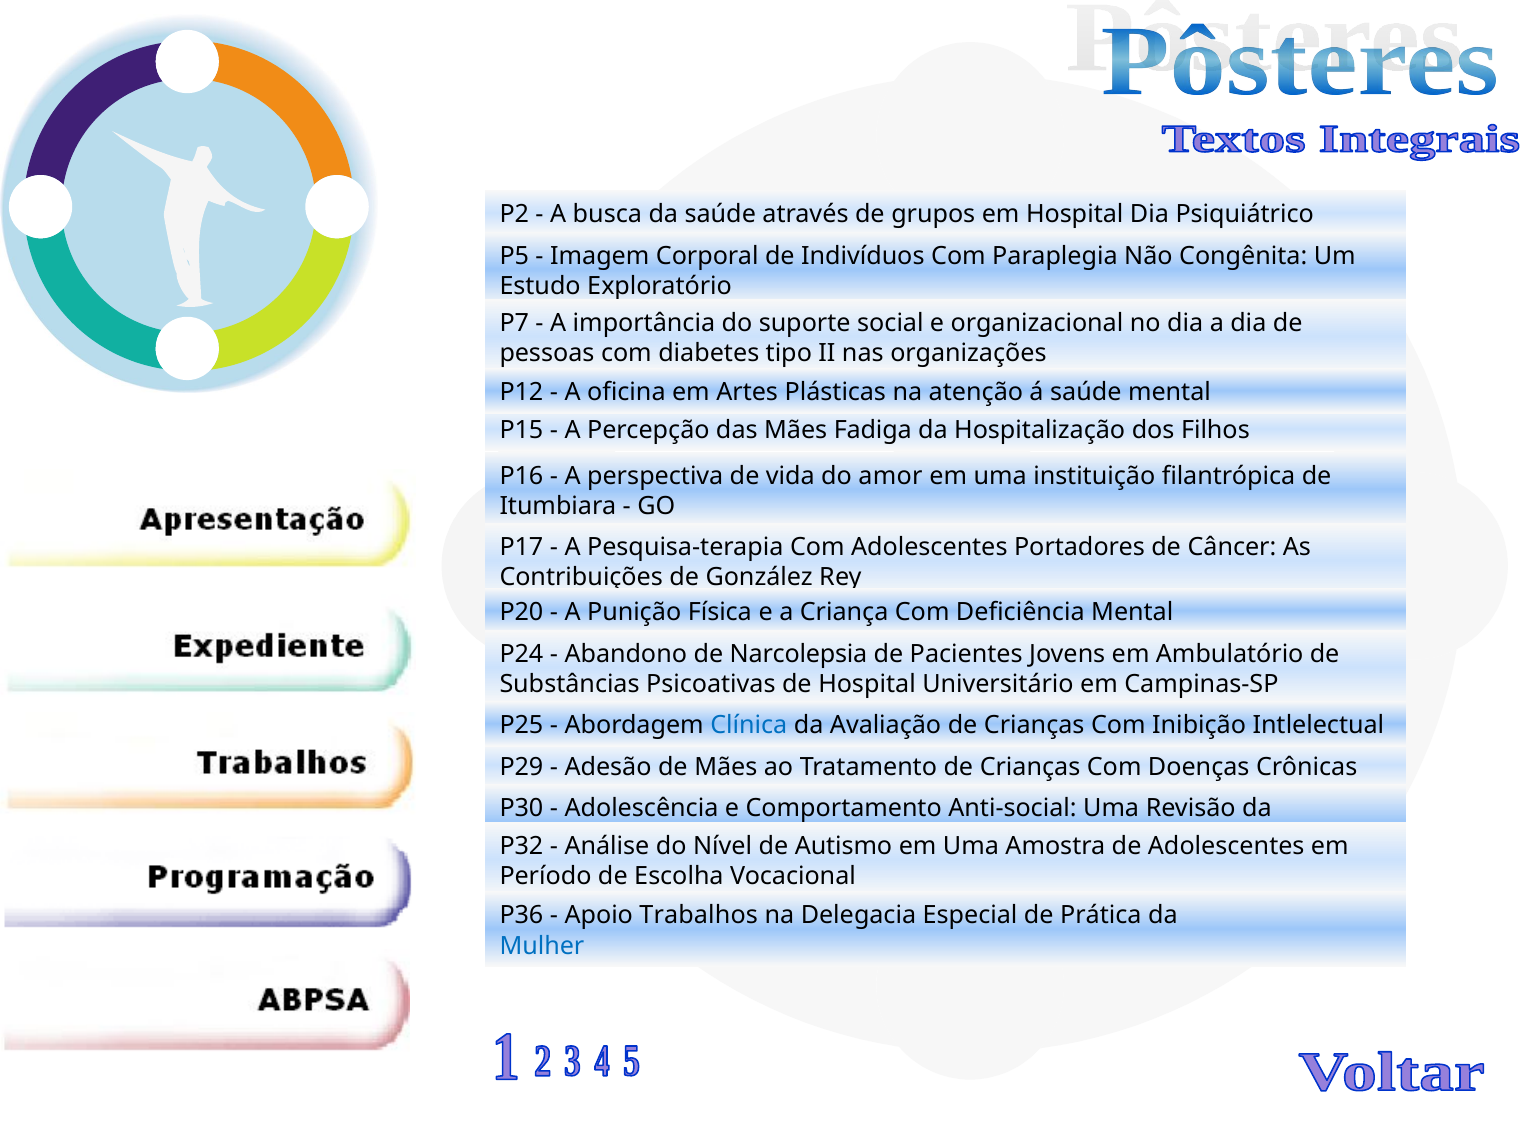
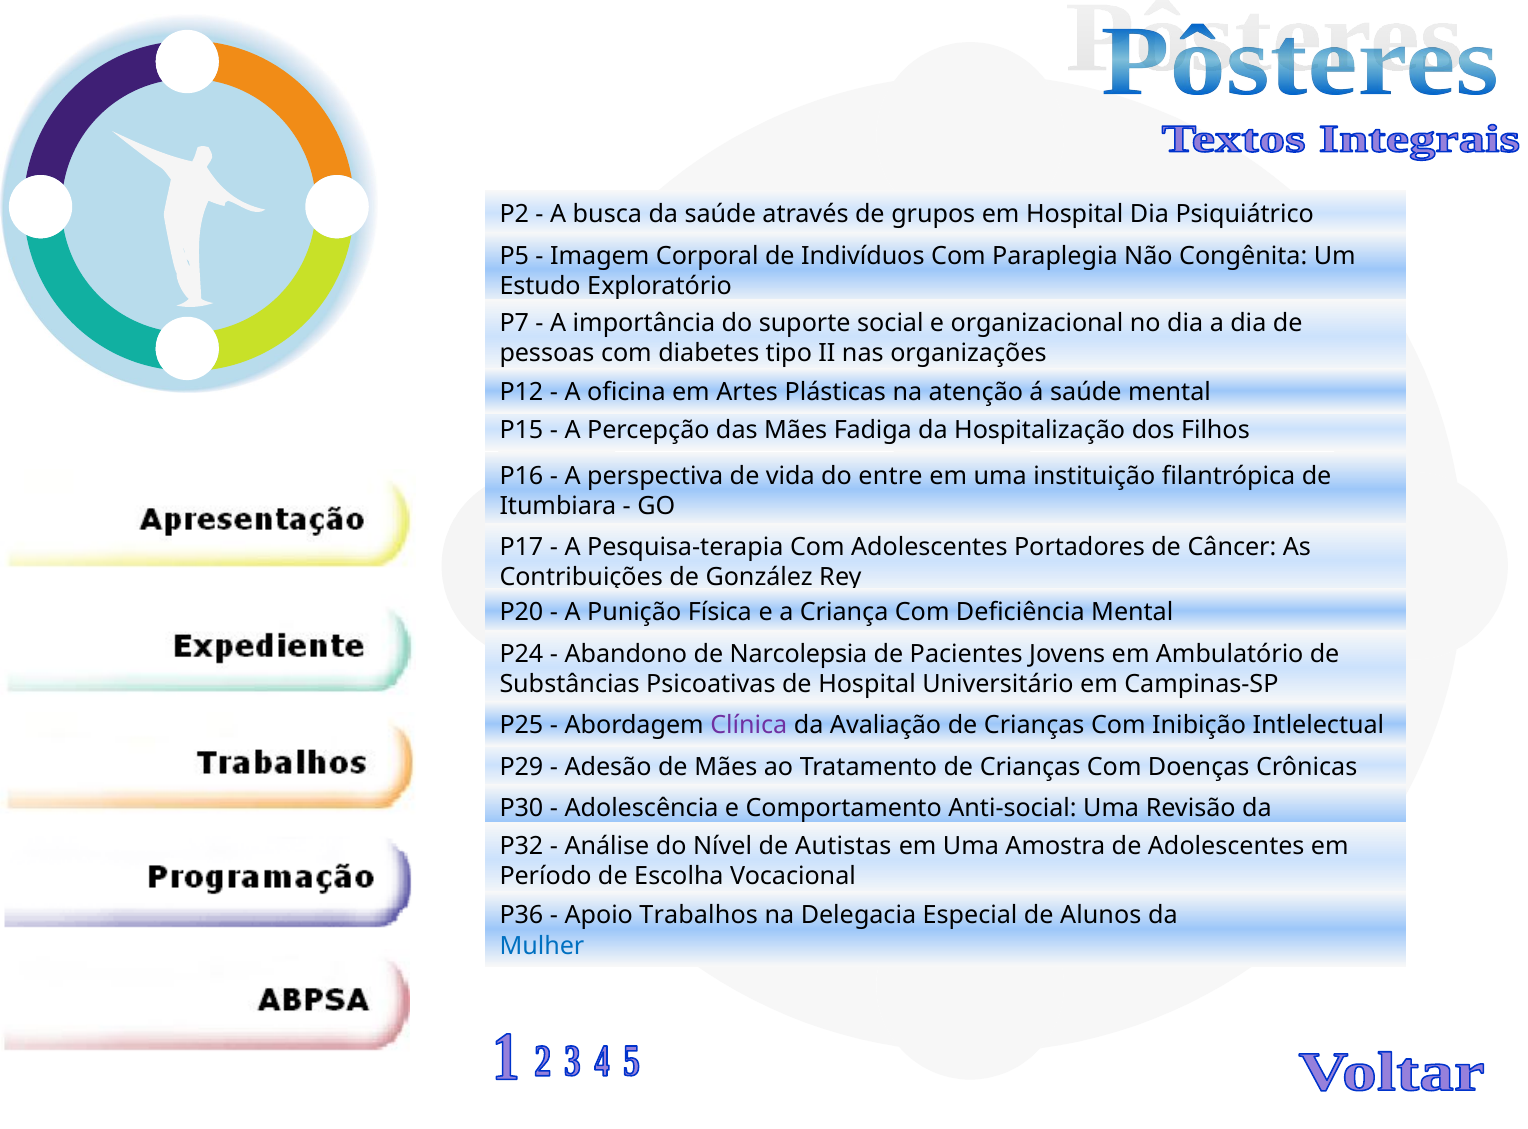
amor: amor -> entre (890, 476)
Clínica colour: blue -> purple (749, 726)
Autismo: Autismo -> Autistas (843, 847)
Prática: Prática -> Alunos (1101, 916)
